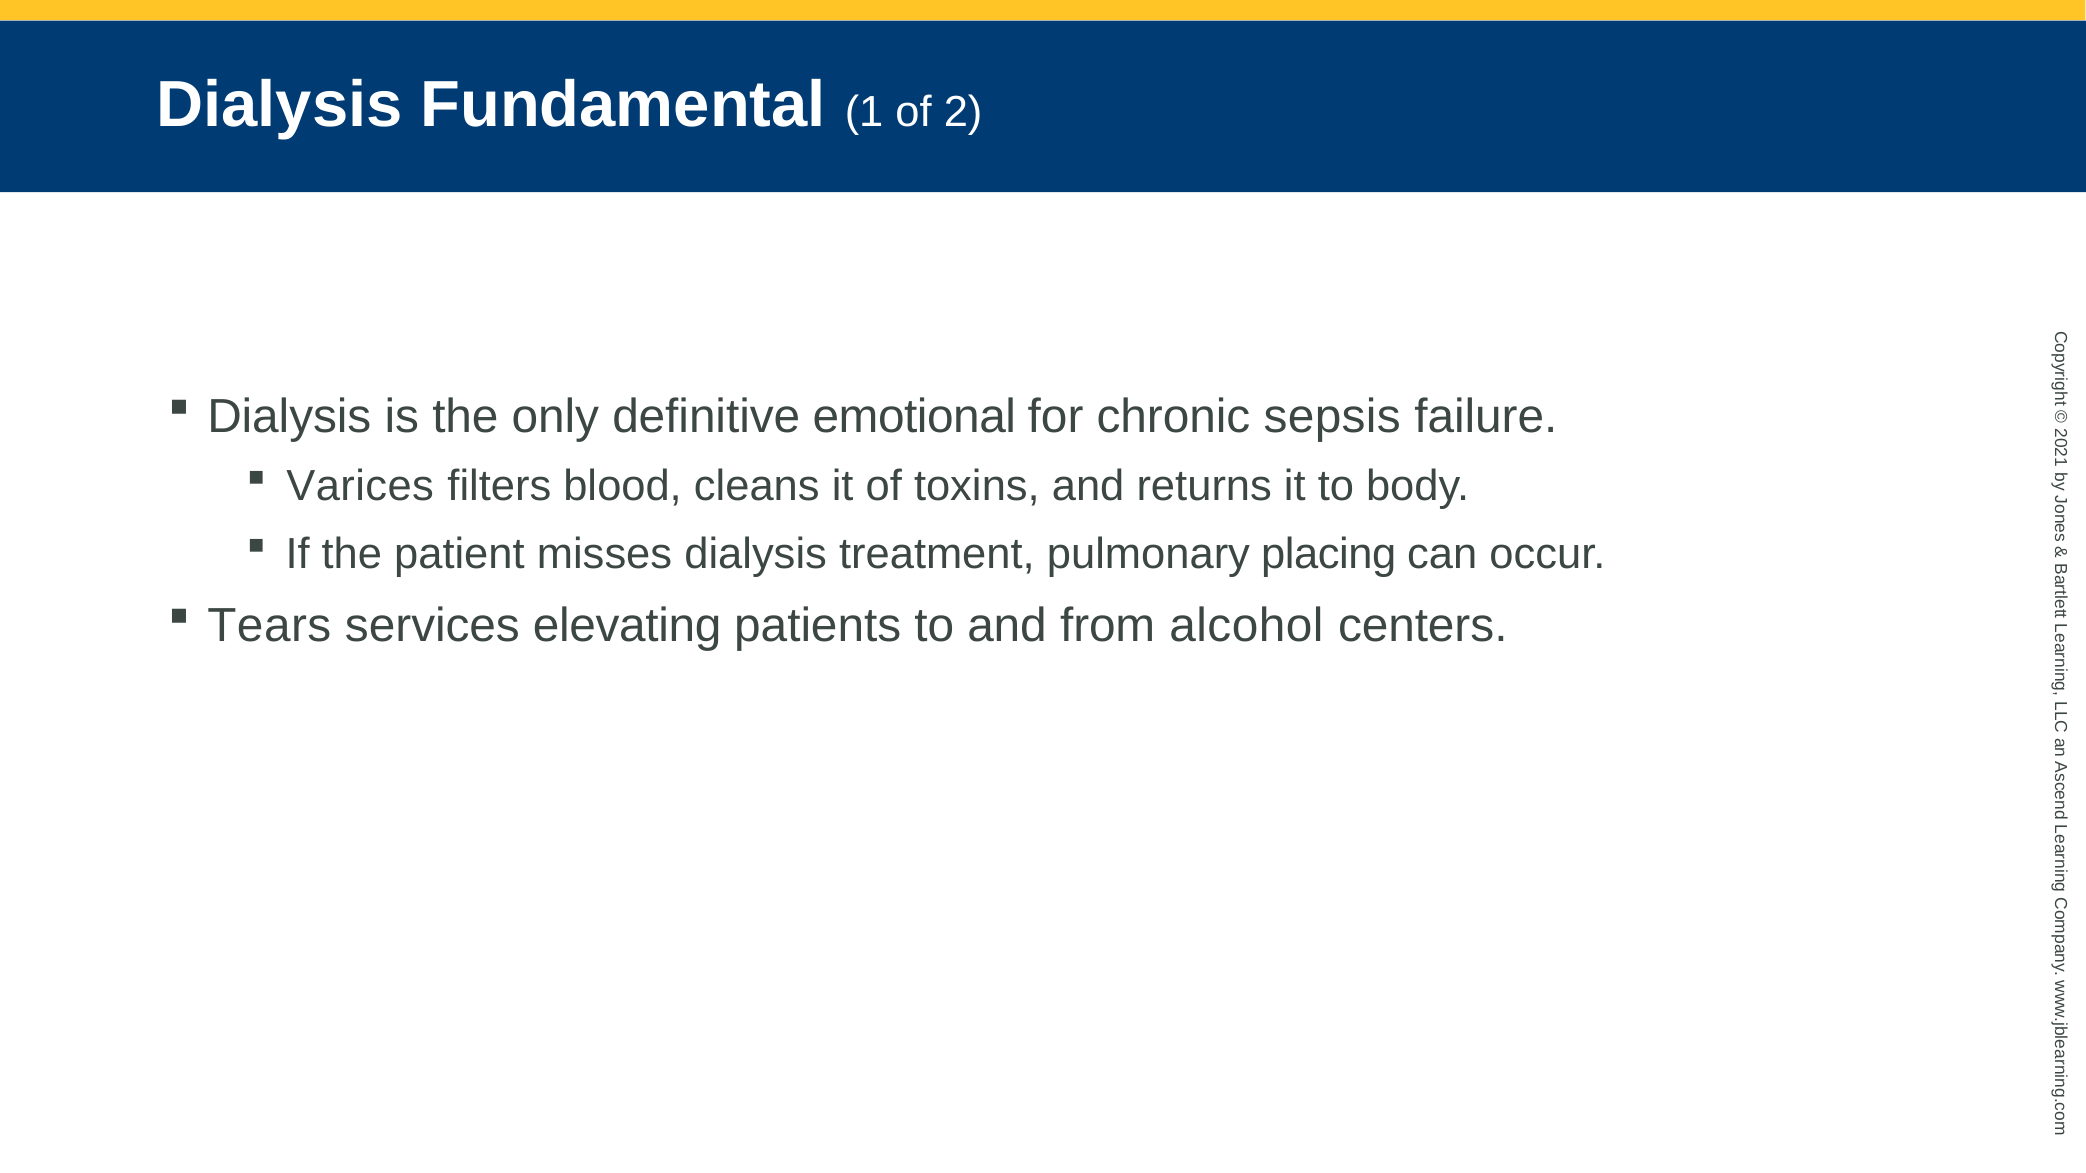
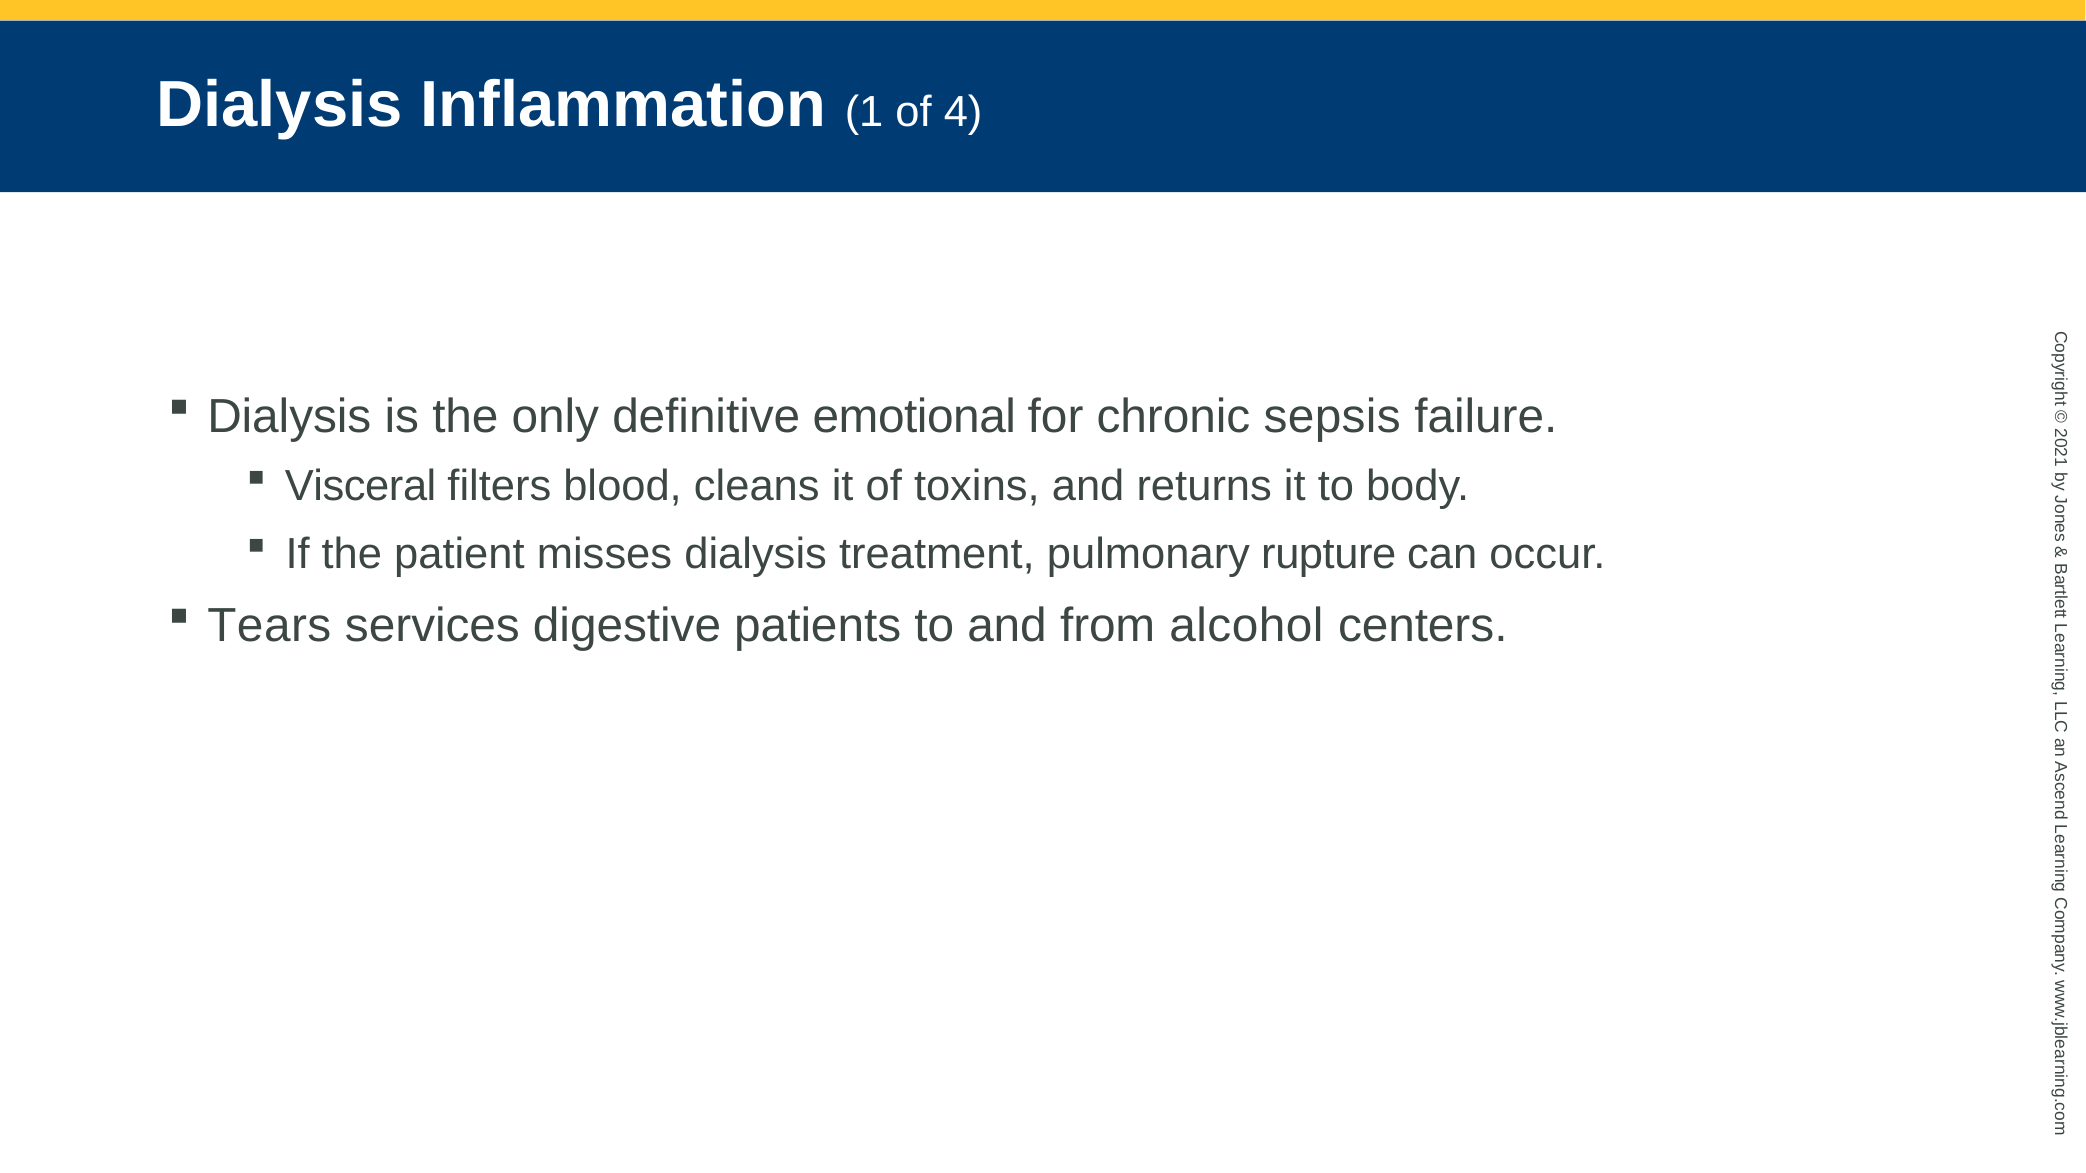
Fundamental: Fundamental -> Inflammation (623, 105)
of 2: 2 -> 4 (963, 112)
Varices: Varices -> Visceral (361, 487)
placing: placing -> rupture (1329, 554)
elevating: elevating -> digestive (627, 626)
